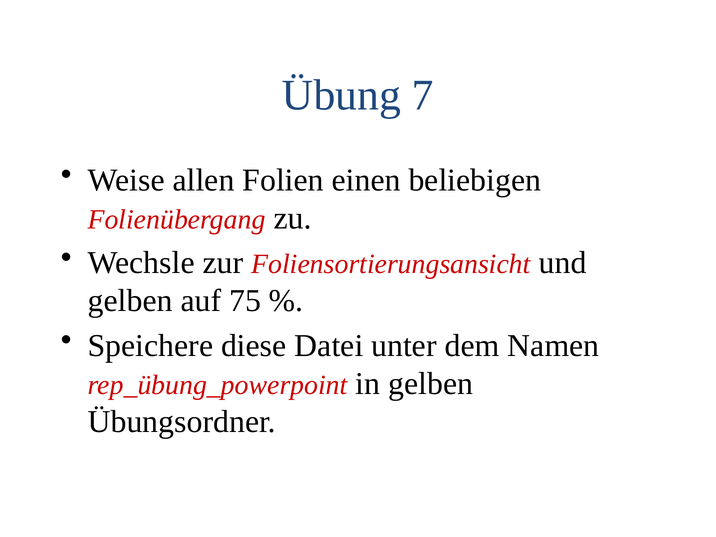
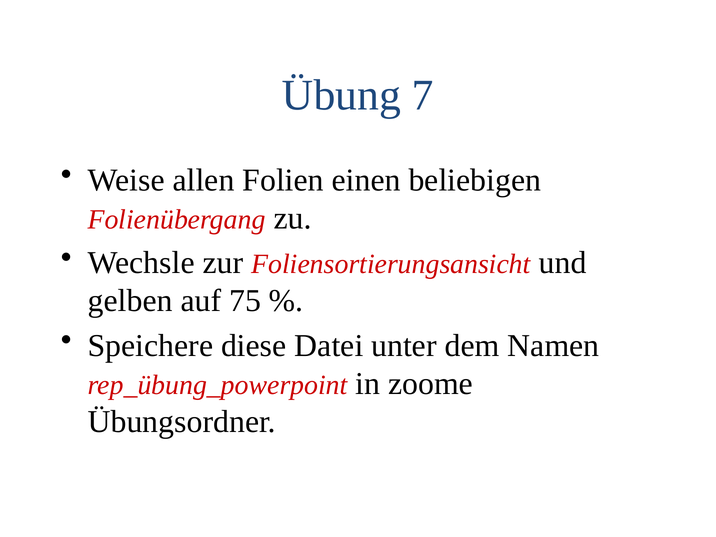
in gelben: gelben -> zoome (431, 384)
